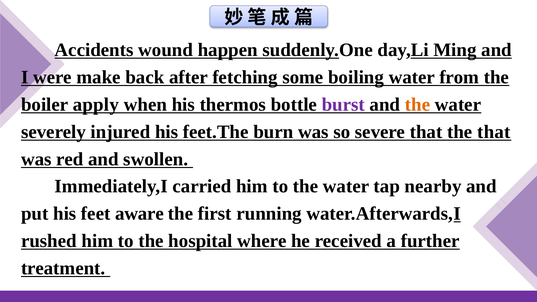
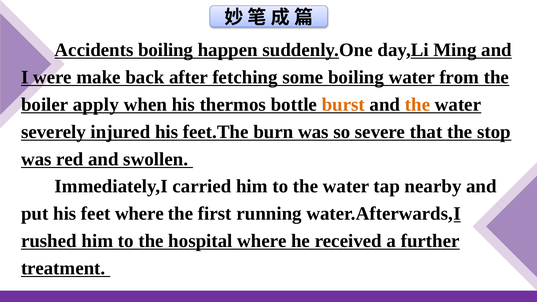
Accidents wound: wound -> boiling (166, 50)
burst colour: purple -> orange (343, 105)
the that: that -> stop (494, 132)
feet aware: aware -> where (139, 214)
